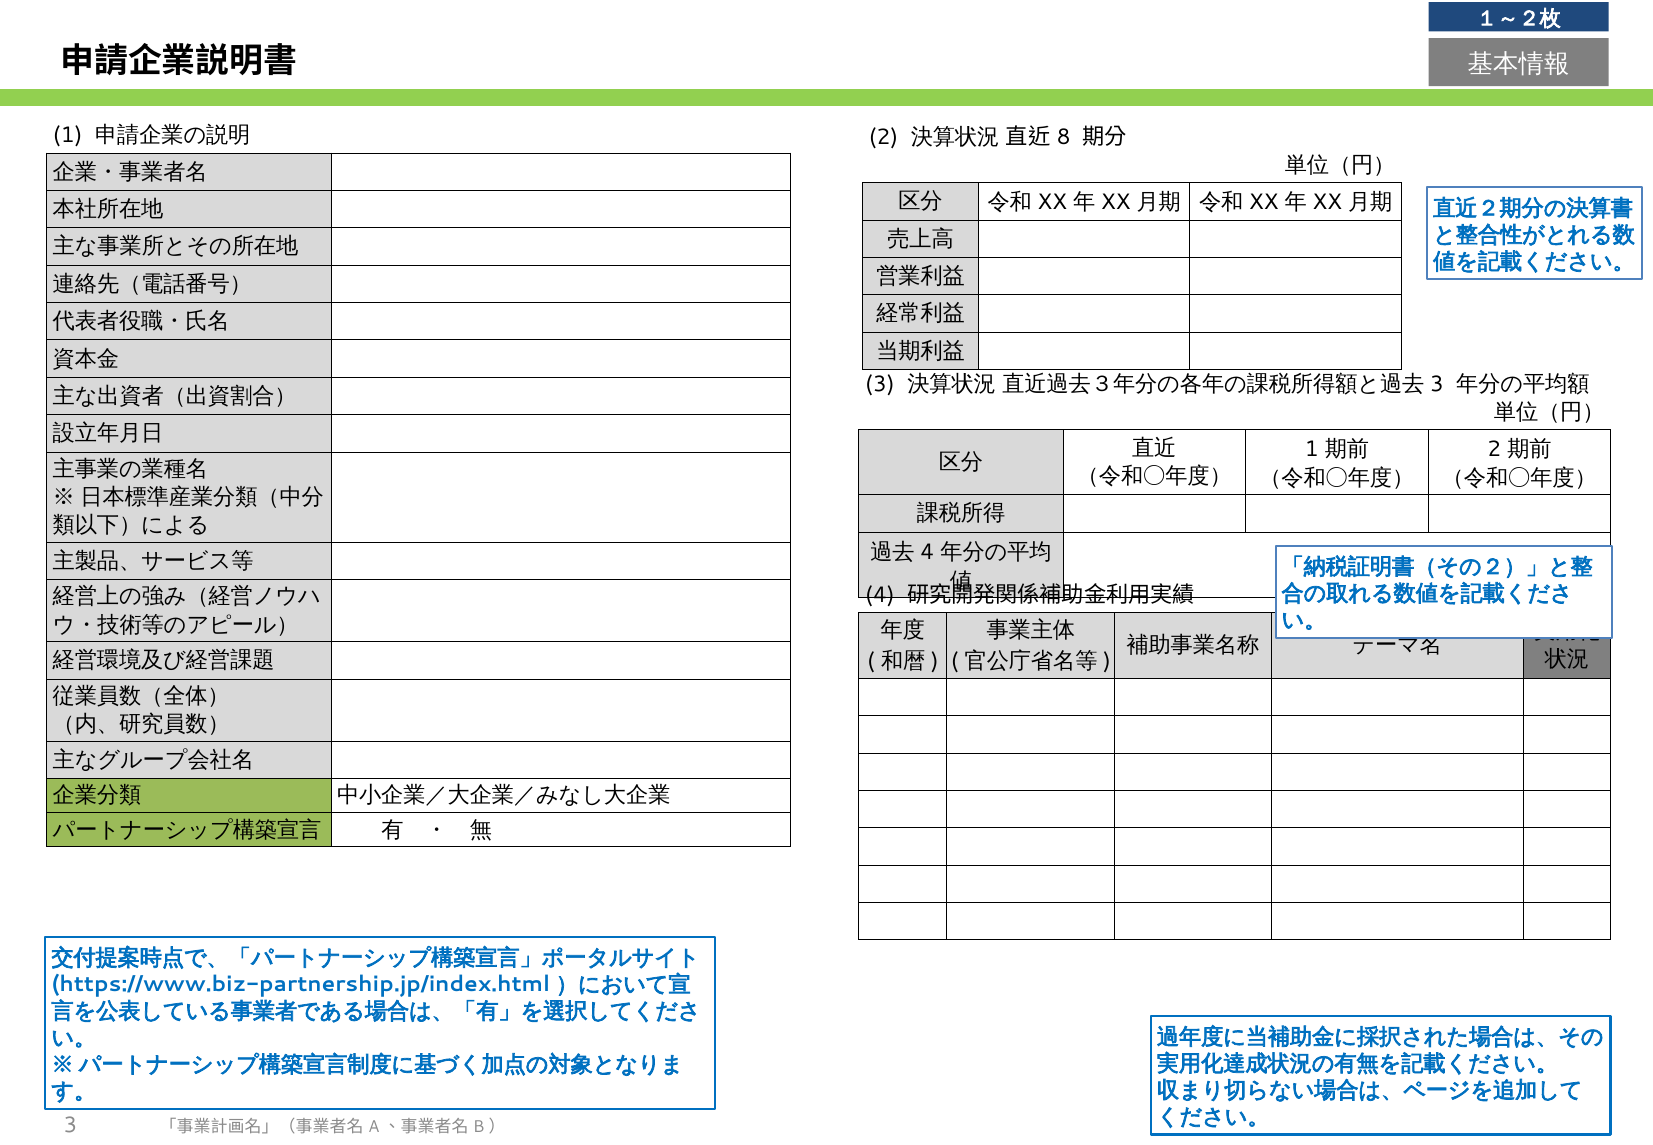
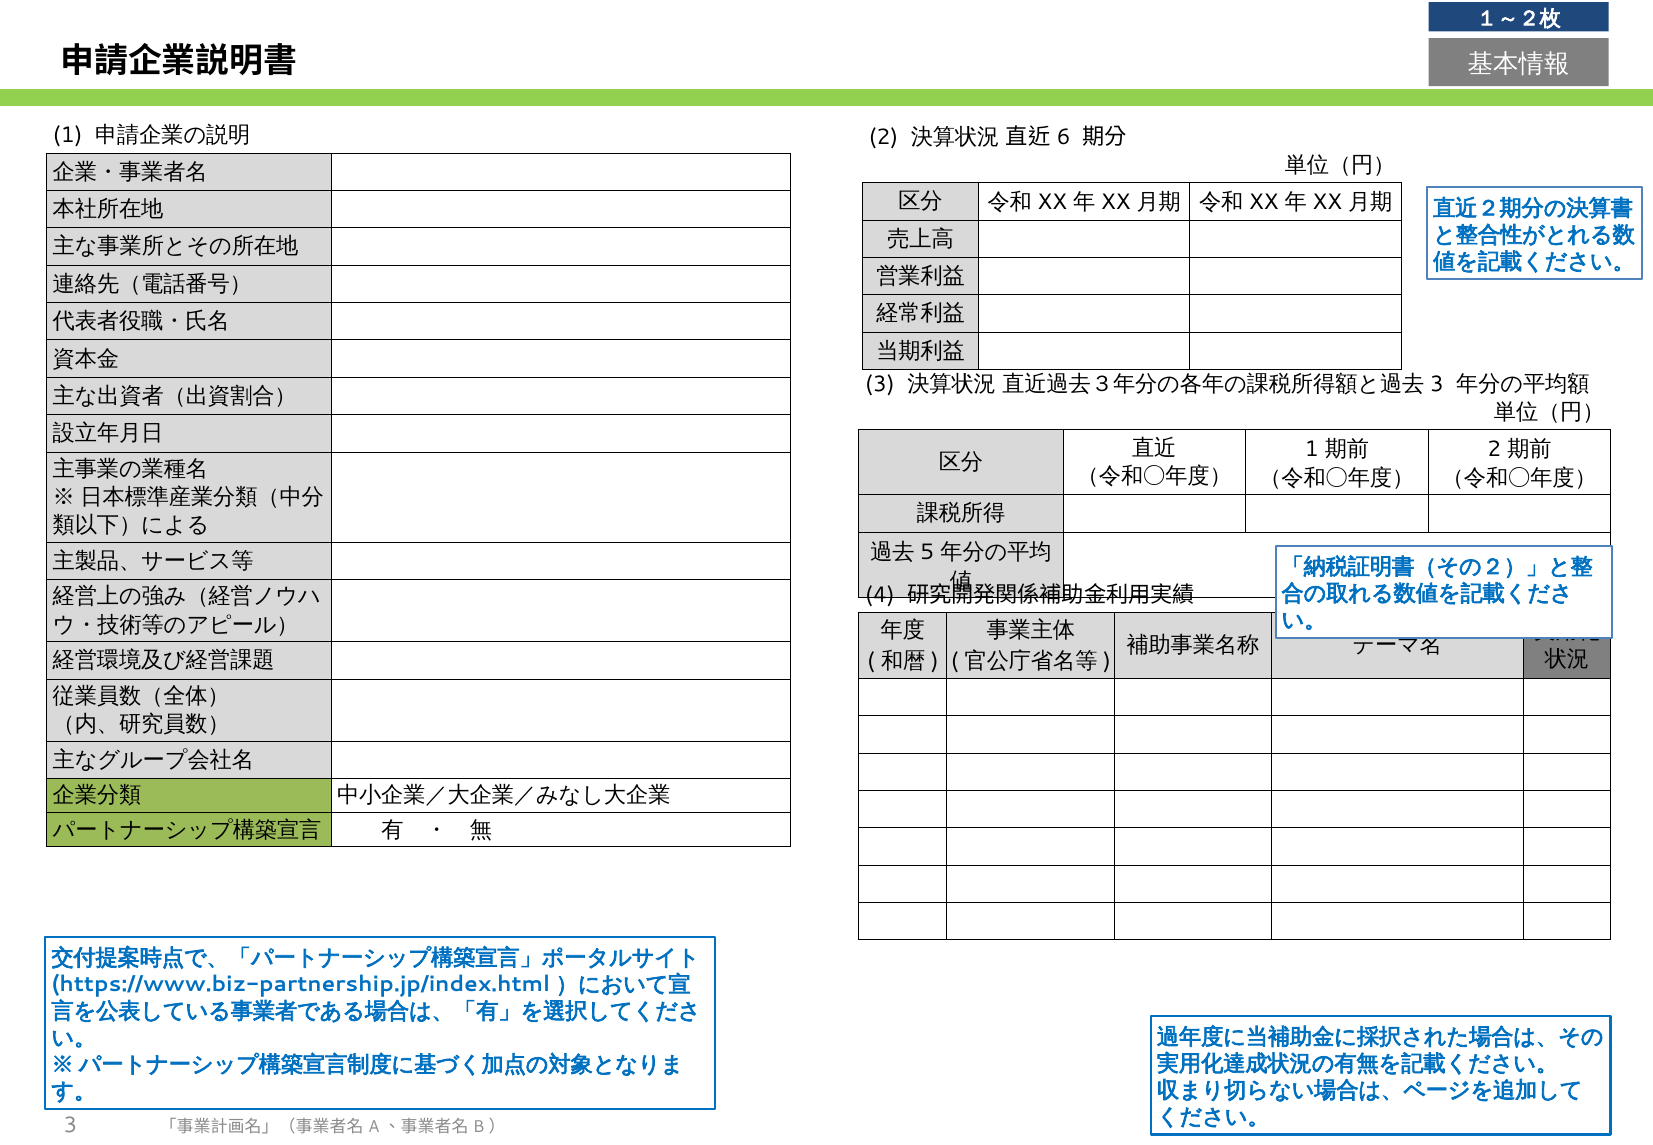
8: 8 -> 6 (1064, 137)
4: 4 -> 5 (927, 552)
